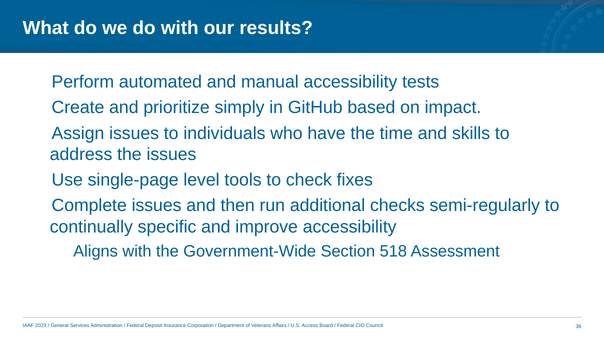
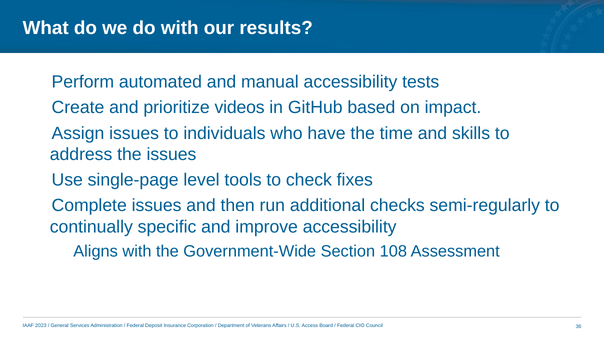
simply: simply -> videos (240, 108)
518: 518 -> 108 (393, 251)
